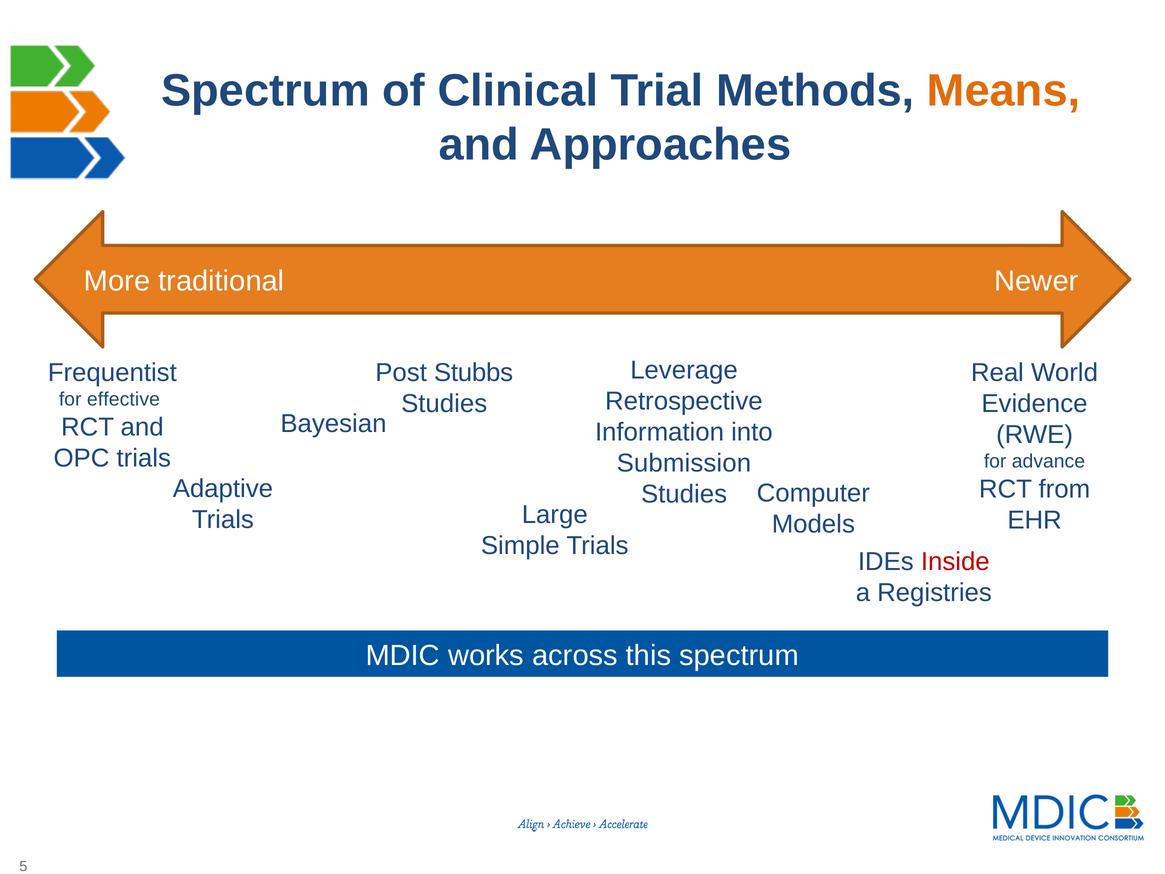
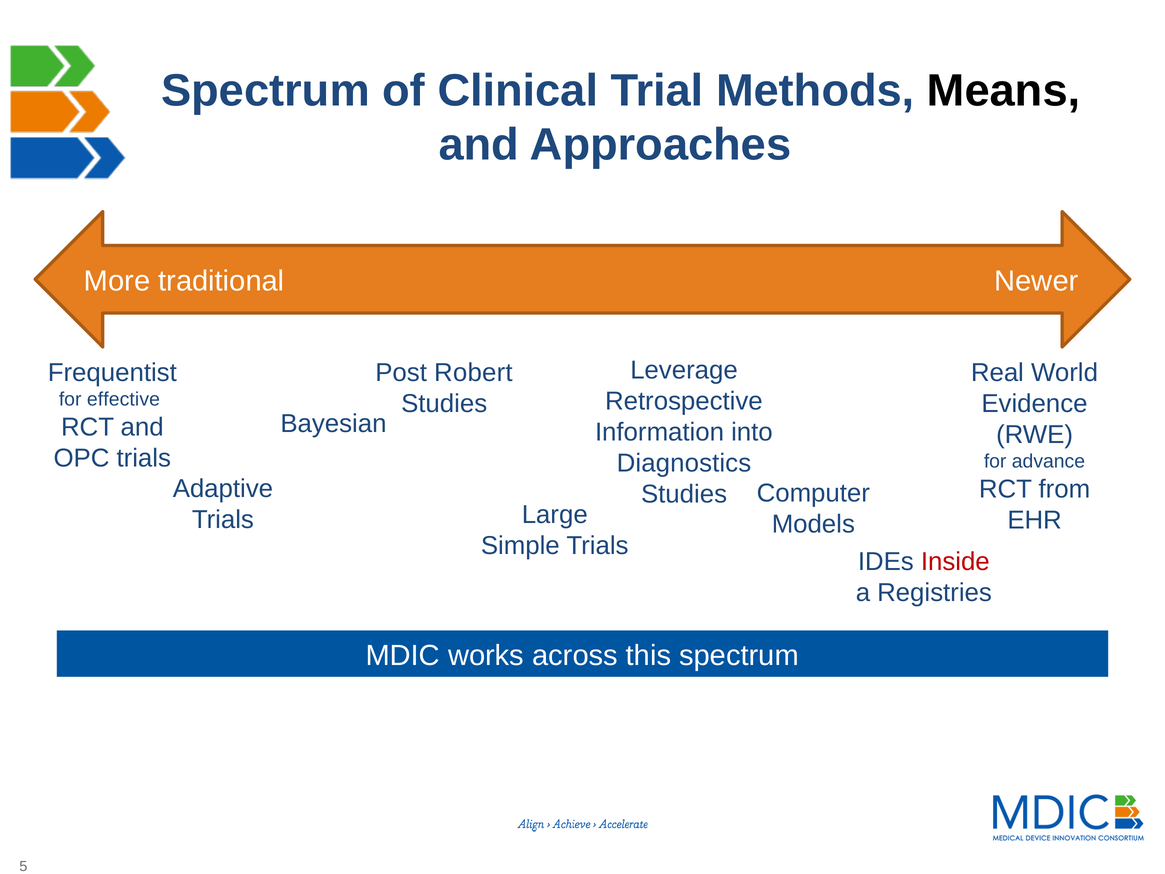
Means colour: orange -> black (1004, 91)
Stubbs: Stubbs -> Robert (473, 372)
Submission: Submission -> Diagnostics (684, 463)
